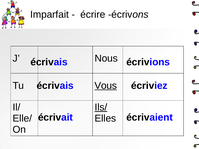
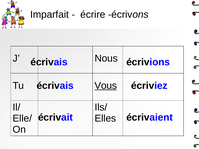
Ils/ underline: present -> none (101, 107)
